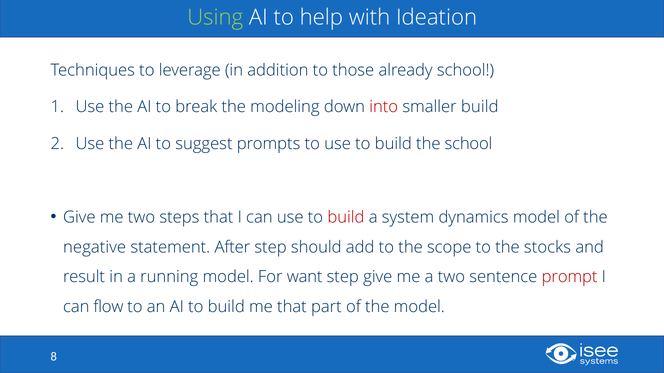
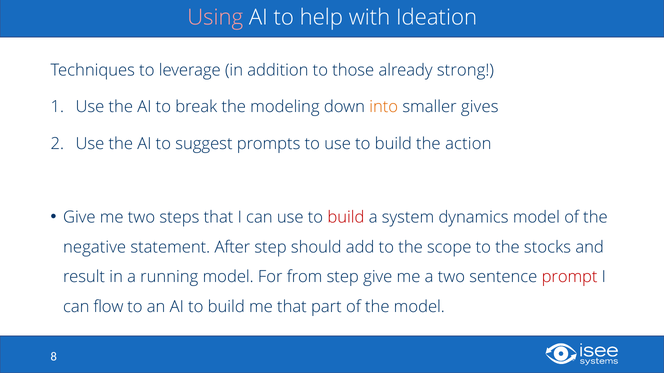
Using colour: light green -> pink (215, 18)
already school: school -> strong (465, 70)
into colour: red -> orange (384, 107)
smaller build: build -> gives (480, 107)
the school: school -> action (468, 144)
want: want -> from (305, 277)
